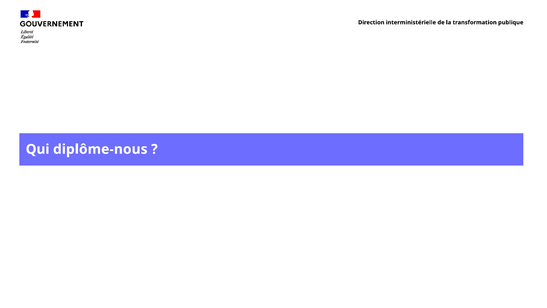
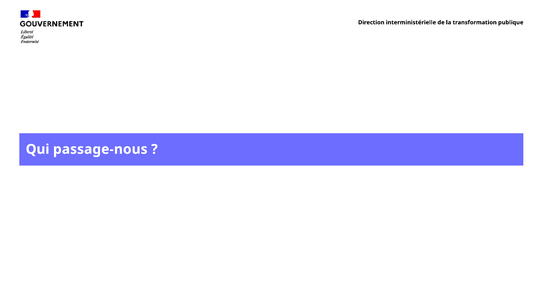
diplôme-nous: diplôme-nous -> passage-nous (100, 149)
